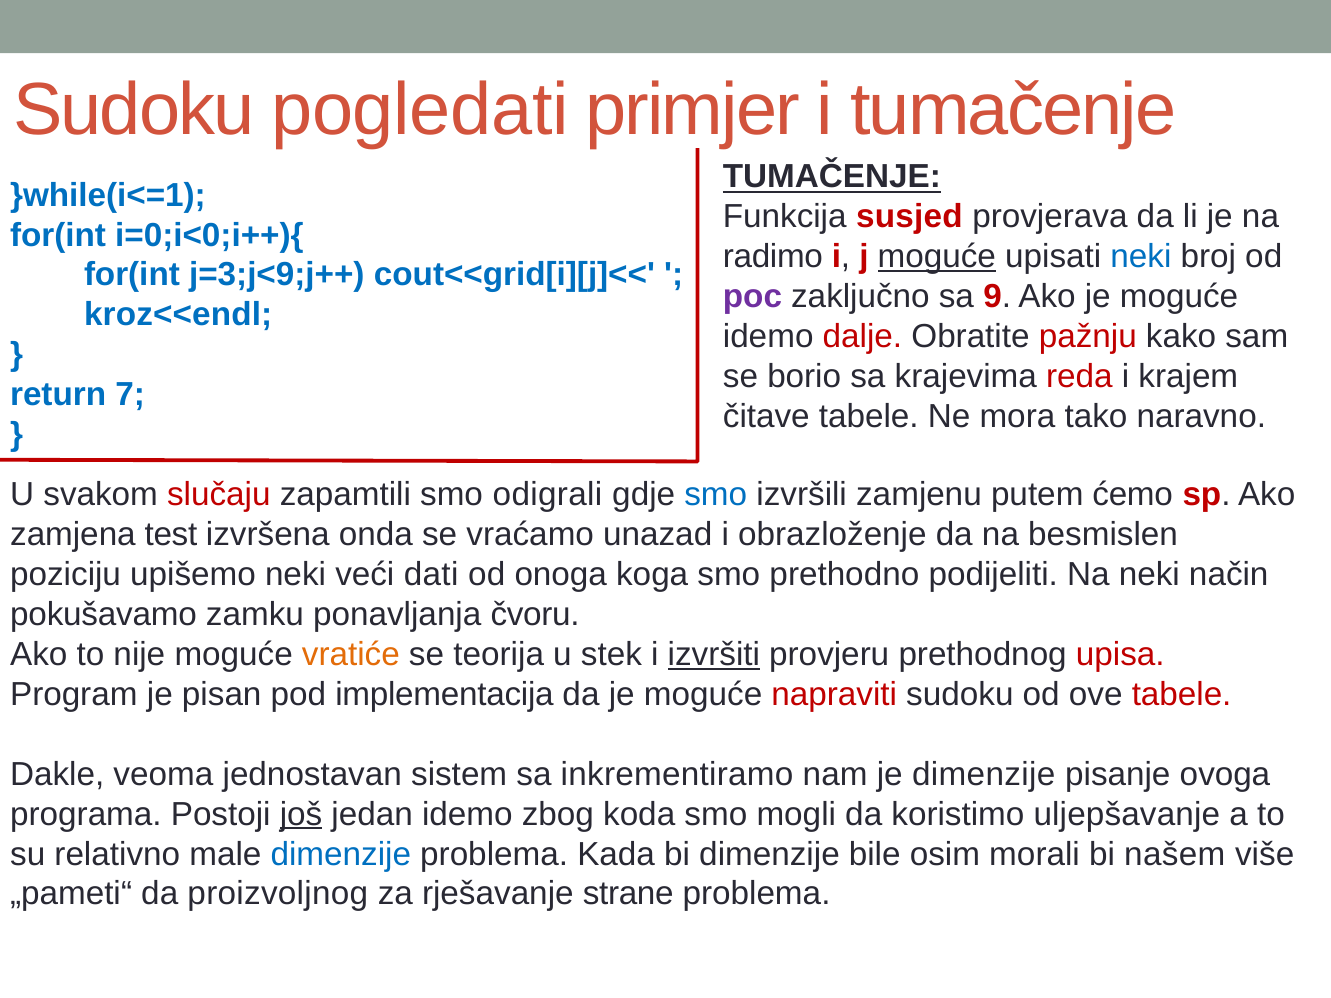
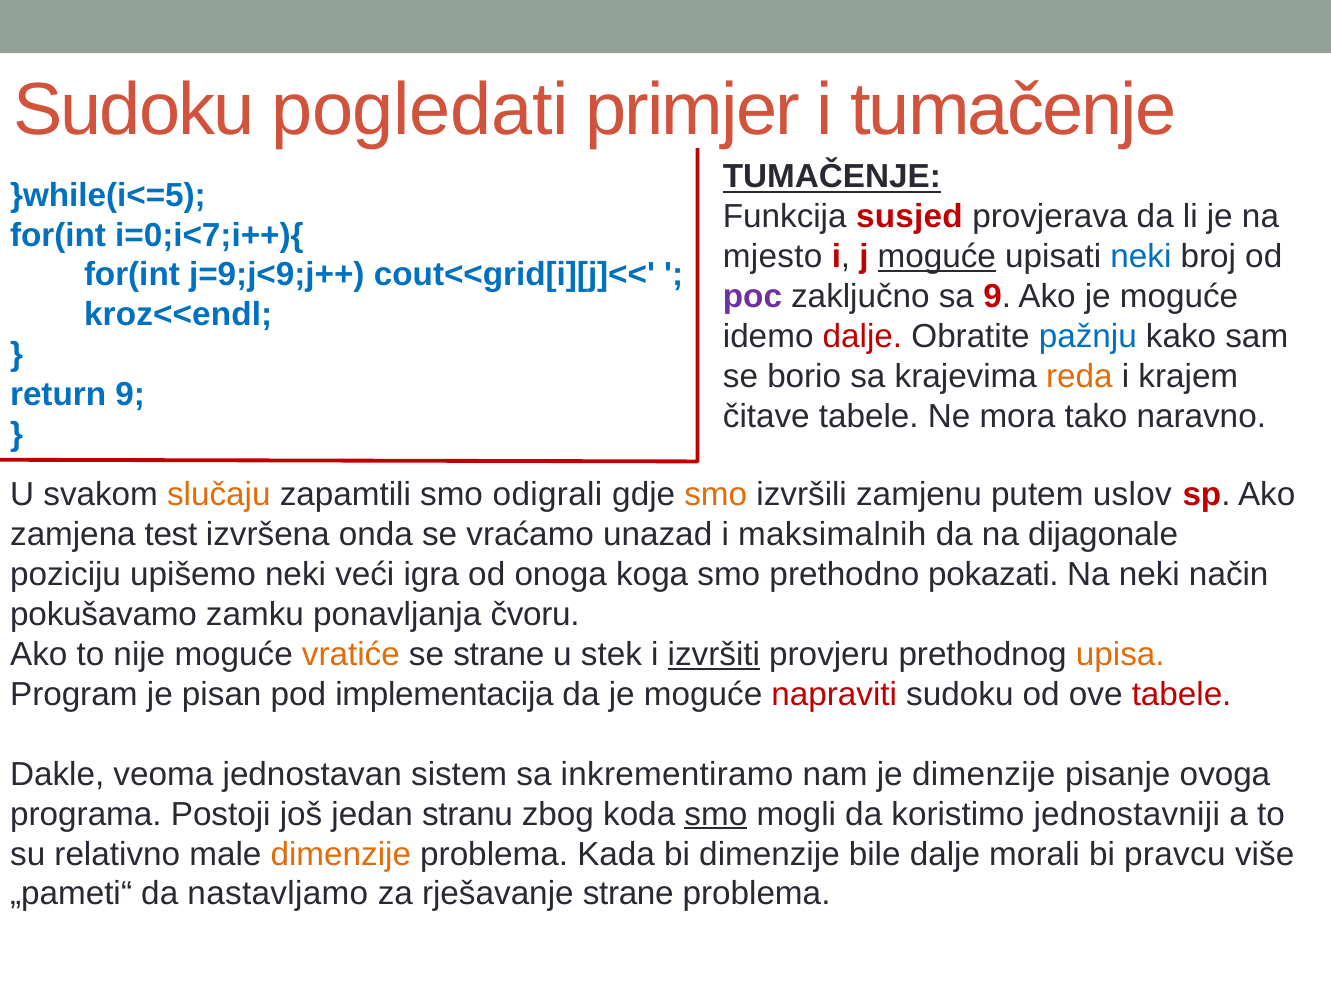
}while(i<=1: }while(i<=1 -> }while(i<=5 (108, 195)
i=0;i<0;i++){: i=0;i<0;i++){ -> i=0;i<7;i++){ (209, 235)
radimo: radimo -> mjesto (773, 257)
j=3;j<9;j++: j=3;j<9;j++ -> j=9;j<9;j++ (277, 275)
pažnju colour: red -> blue (1088, 337)
reda colour: red -> orange (1079, 377)
return 7: 7 -> 9 (130, 395)
slučaju colour: red -> orange (219, 495)
smo colour: blue -> orange (716, 495)
ćemo: ćemo -> uslov (1132, 495)
obrazloženje: obrazloženje -> maksimalnih (832, 535)
besmislen: besmislen -> dijagonale (1103, 535)
dati: dati -> igra (431, 575)
podijeliti: podijeliti -> pokazati (993, 575)
se teorija: teorija -> strane (499, 655)
upisa colour: red -> orange (1120, 655)
još underline: present -> none (301, 814)
jedan idemo: idemo -> stranu (468, 814)
smo underline: none -> present (716, 814)
uljepšavanje: uljepšavanje -> jednostavniji (1127, 814)
dimenzije colour: blue -> orange (341, 854)
bile osim: osim -> dalje (945, 854)
našem: našem -> pravcu (1175, 854)
proizvoljnog: proizvoljnog -> nastavljamo (278, 894)
